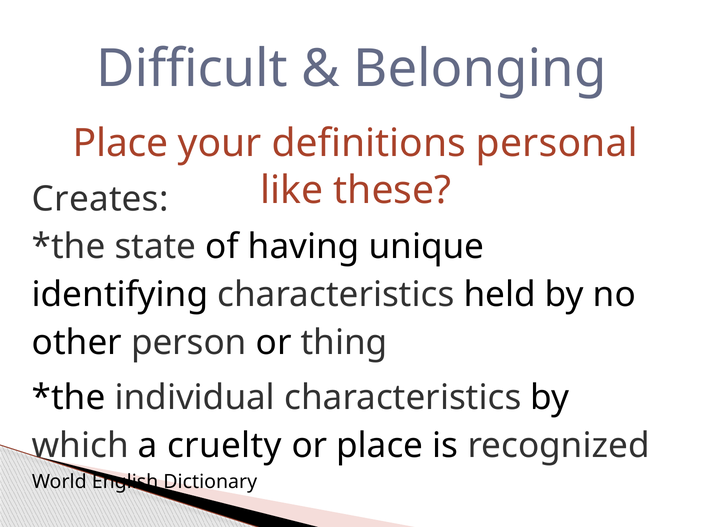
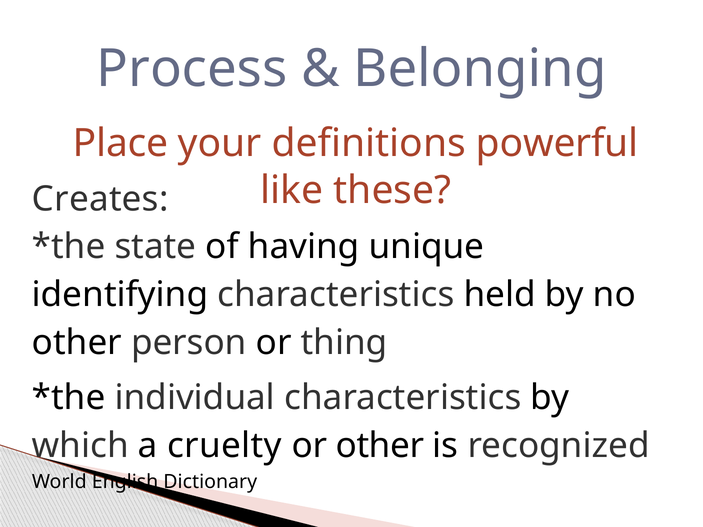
Difficult: Difficult -> Process (192, 69)
personal: personal -> powerful (557, 143)
or place: place -> other (380, 446)
